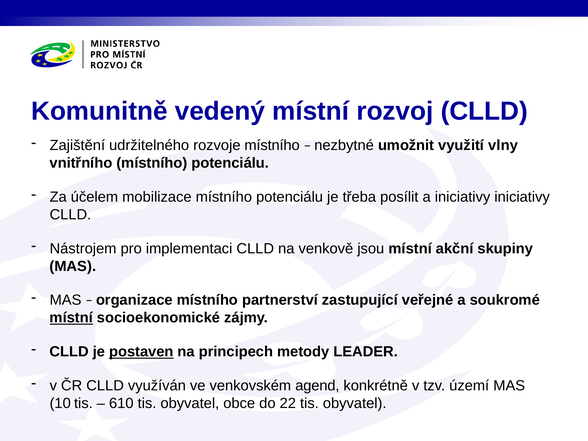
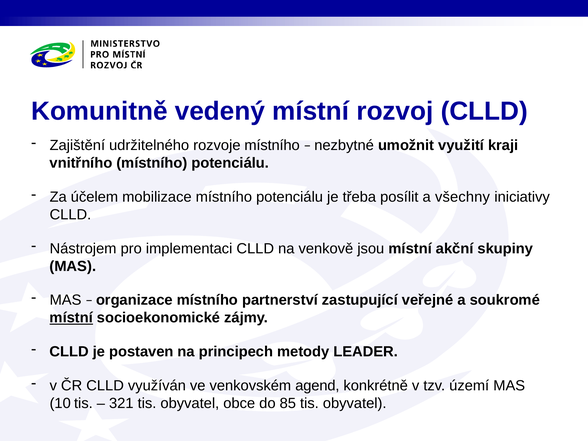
vlny: vlny -> kraji (503, 145)
a iniciativy: iniciativy -> všechny (462, 197)
postaven underline: present -> none (141, 352)
610: 610 -> 321 (121, 403)
22: 22 -> 85 (288, 403)
